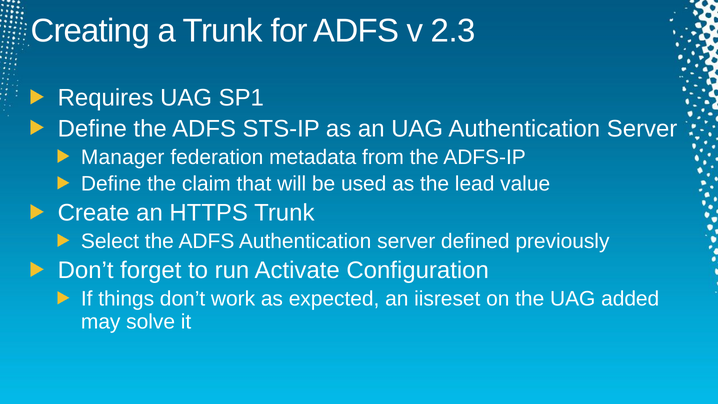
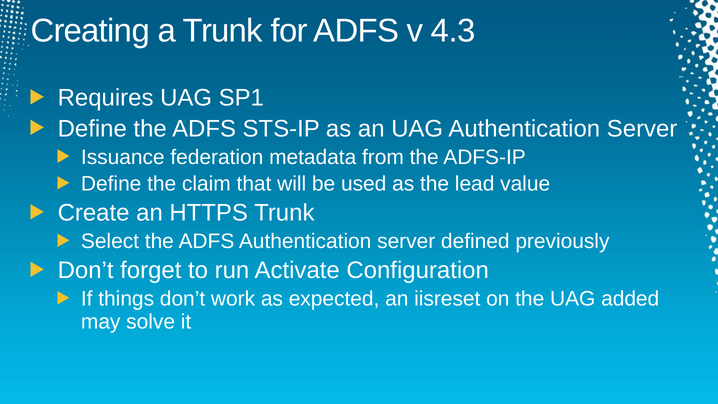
2.3: 2.3 -> 4.3 (453, 31)
Manager: Manager -> Issuance (123, 157)
